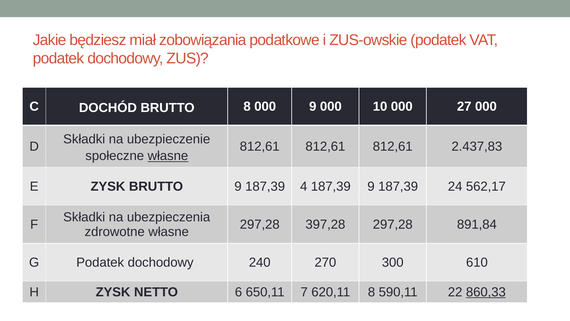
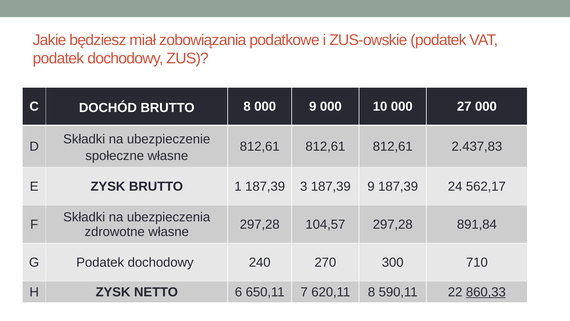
własne underline: present -> none (168, 156)
BRUTTO 9: 9 -> 1 (238, 186)
4: 4 -> 3 (304, 186)
397,28: 397,28 -> 104,57 (325, 224)
610: 610 -> 710 (477, 262)
